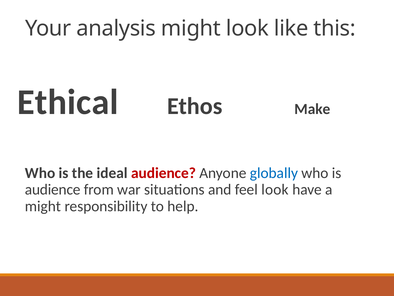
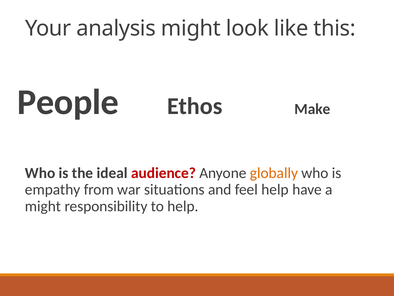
Ethical: Ethical -> People (68, 102)
globally colour: blue -> orange (274, 173)
audience: audience -> empathy (53, 189)
feel look: look -> help (275, 189)
